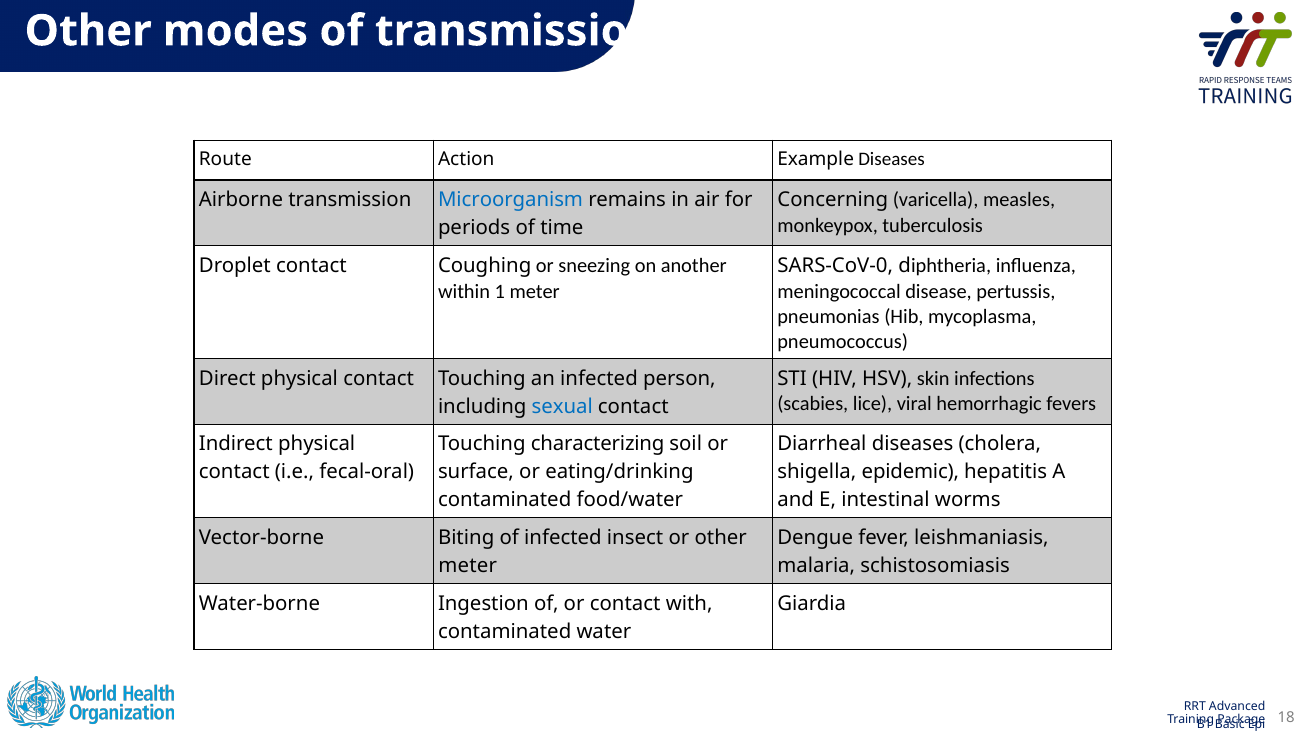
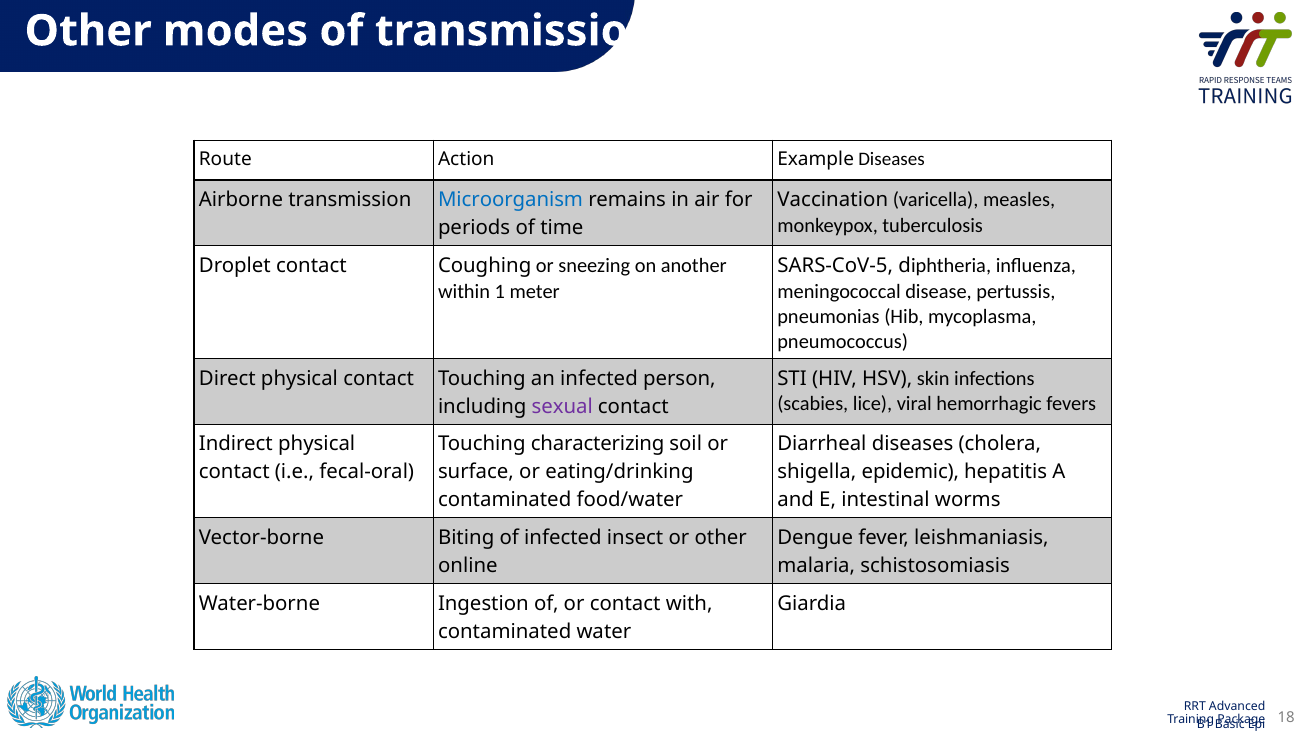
Concerning: Concerning -> Vaccination (833, 200)
SARS-CoV-0: SARS-CoV-0 -> SARS-CoV-5 (835, 266)
sexual colour: blue -> purple (562, 406)
meter: meter -> online (468, 566)
